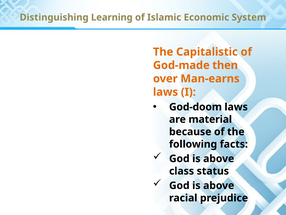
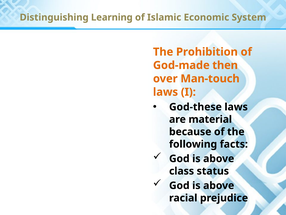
Capitalistic: Capitalistic -> Prohibition (207, 52)
Man-earns: Man-earns -> Man-touch (210, 78)
God-doom: God-doom -> God-these (195, 107)
